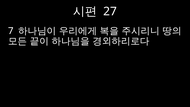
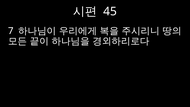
27: 27 -> 45 (110, 11)
